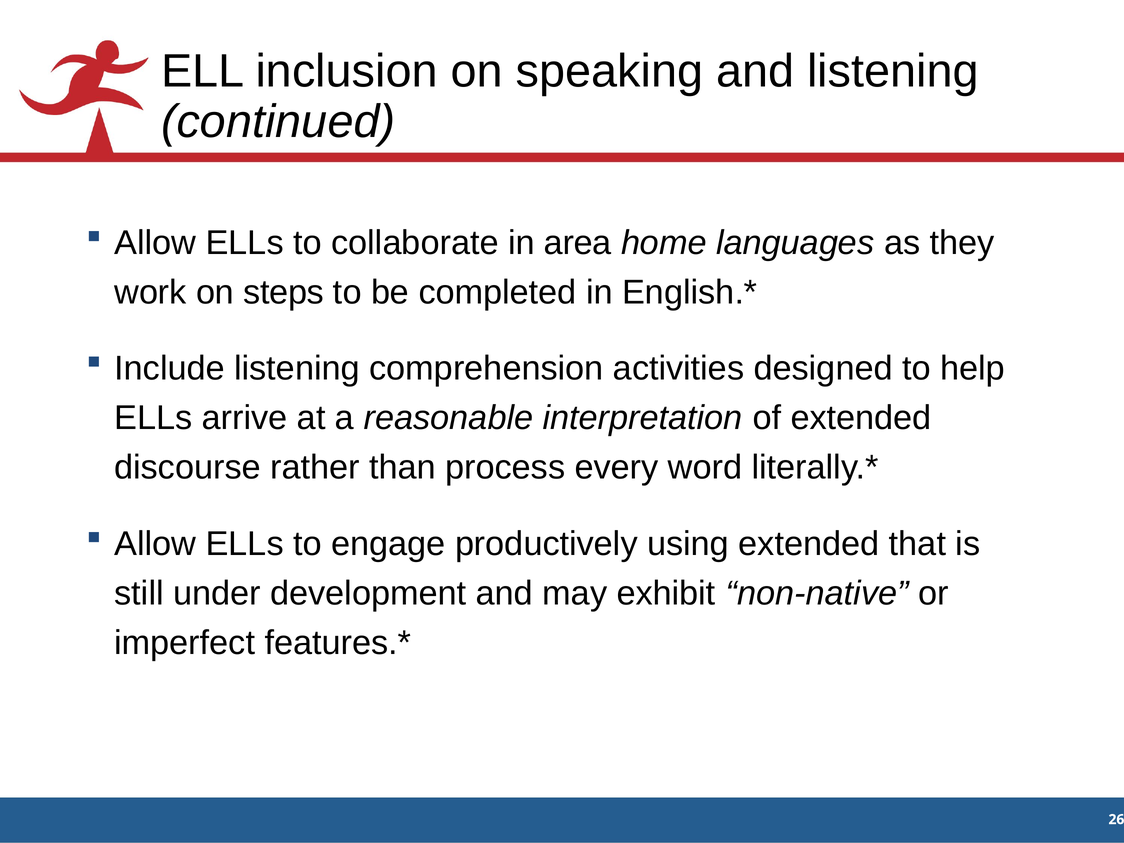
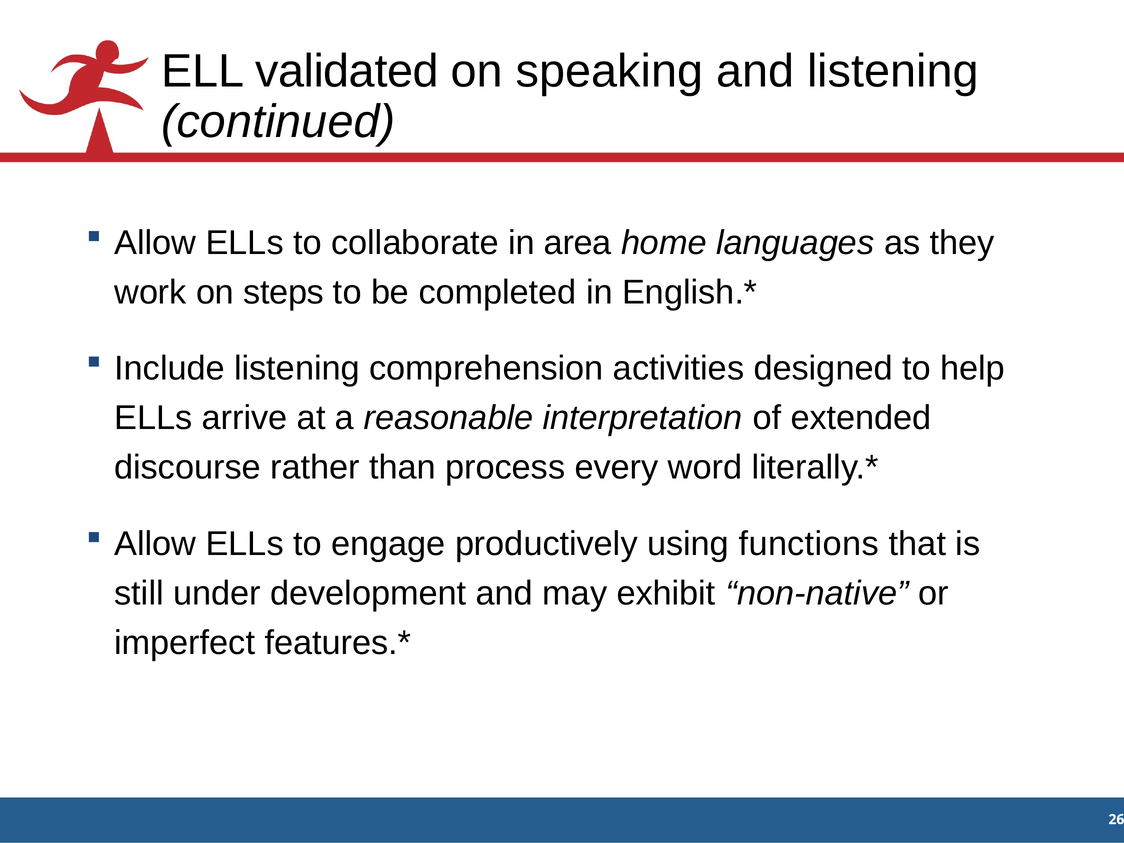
inclusion: inclusion -> validated (347, 71)
using extended: extended -> functions (809, 544)
